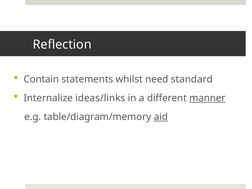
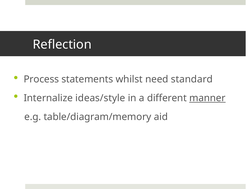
Contain: Contain -> Process (41, 79)
ideas/links: ideas/links -> ideas/style (100, 98)
aid underline: present -> none (161, 117)
